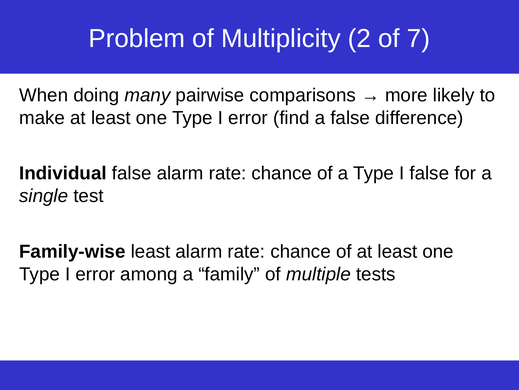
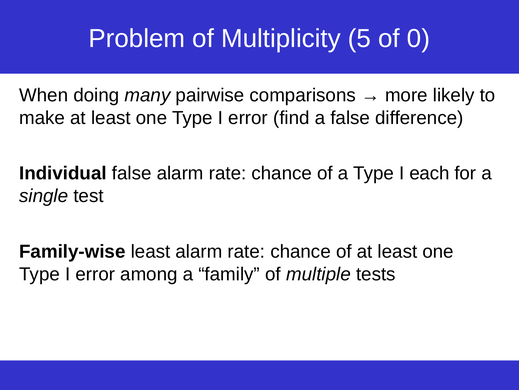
2: 2 -> 5 (359, 39)
7: 7 -> 0 (419, 39)
I false: false -> each (429, 173)
